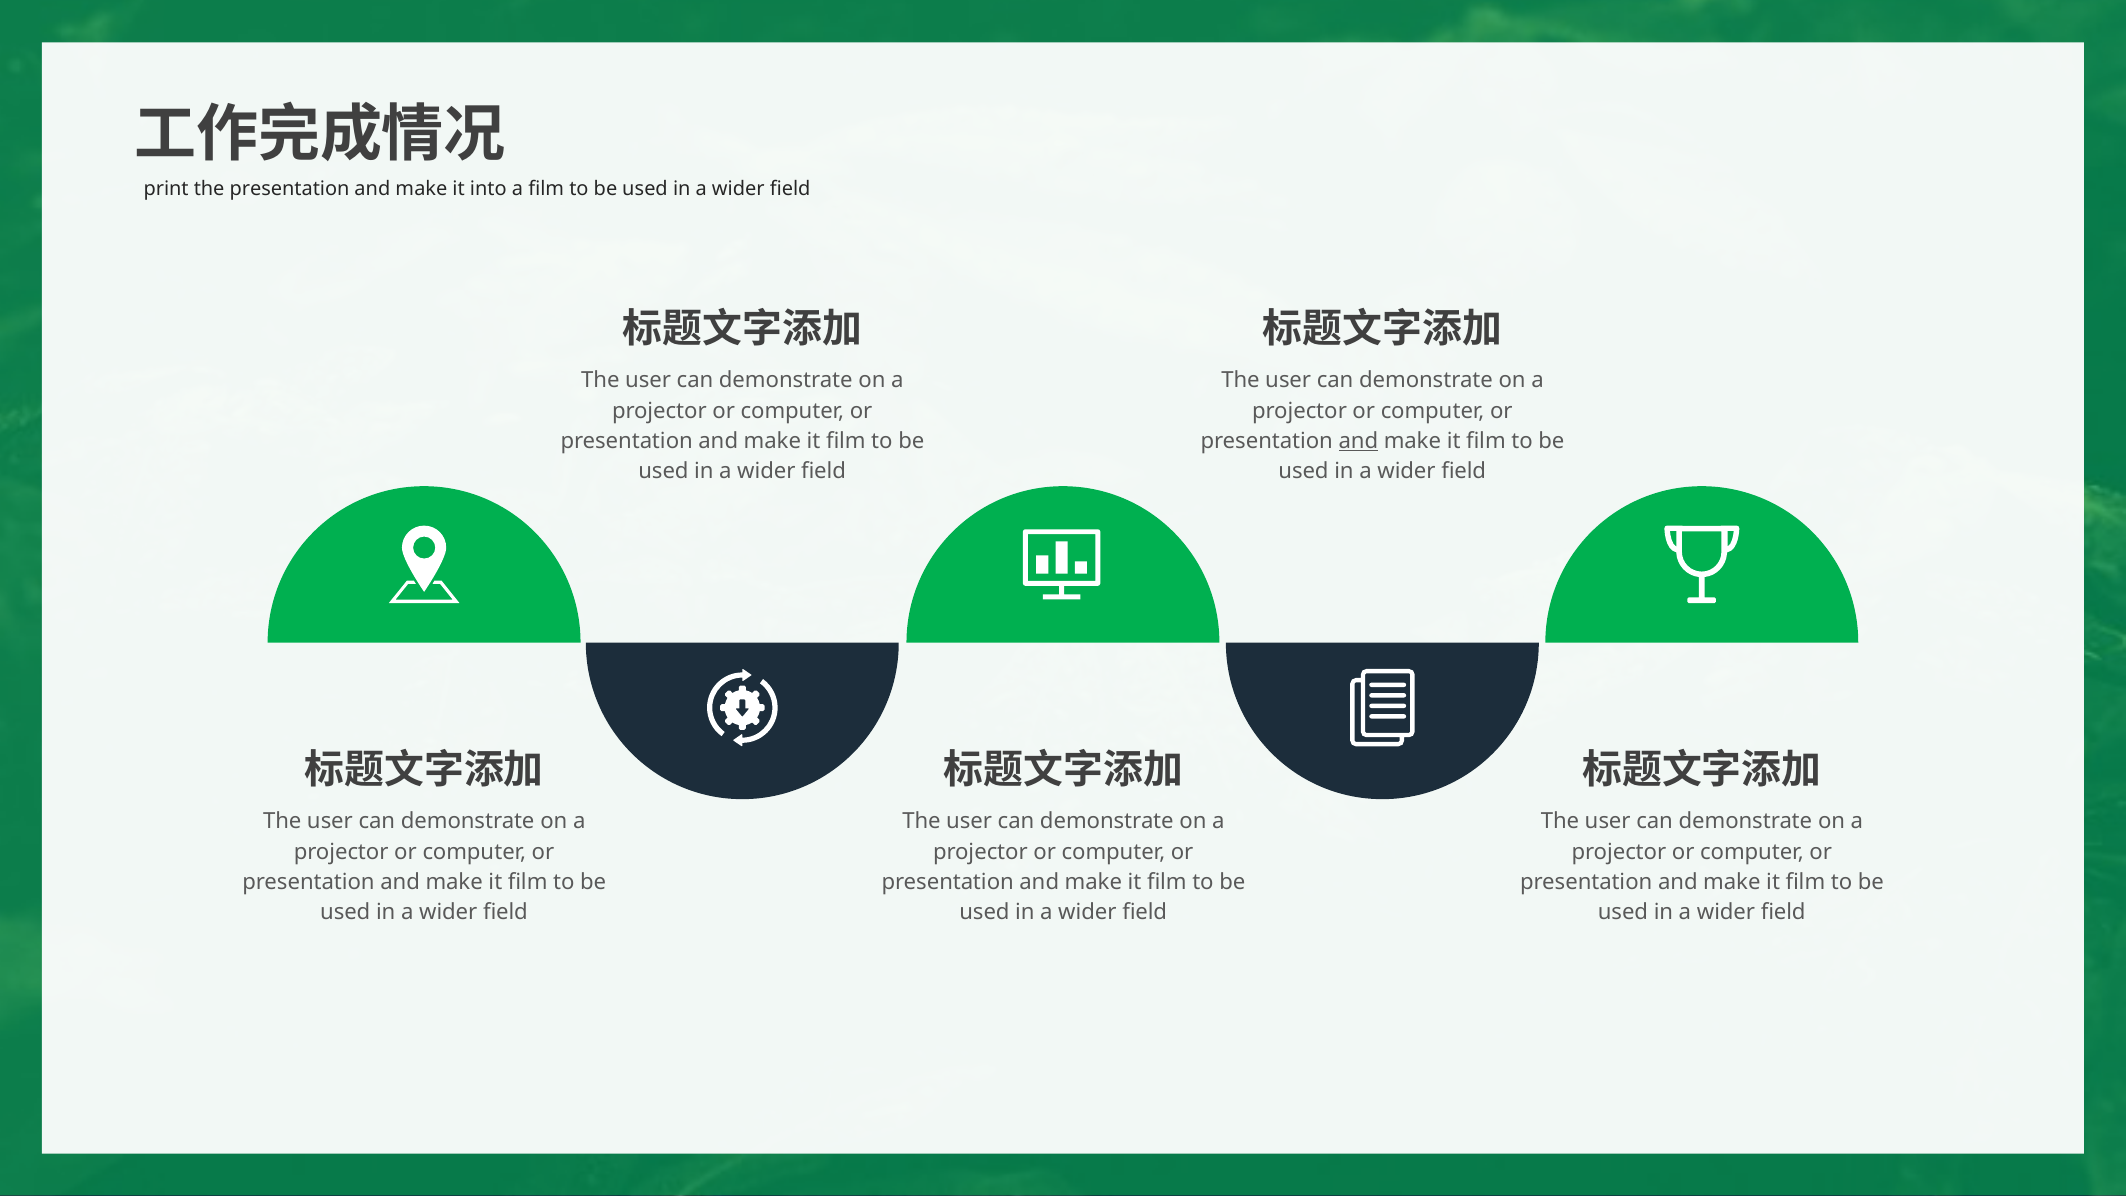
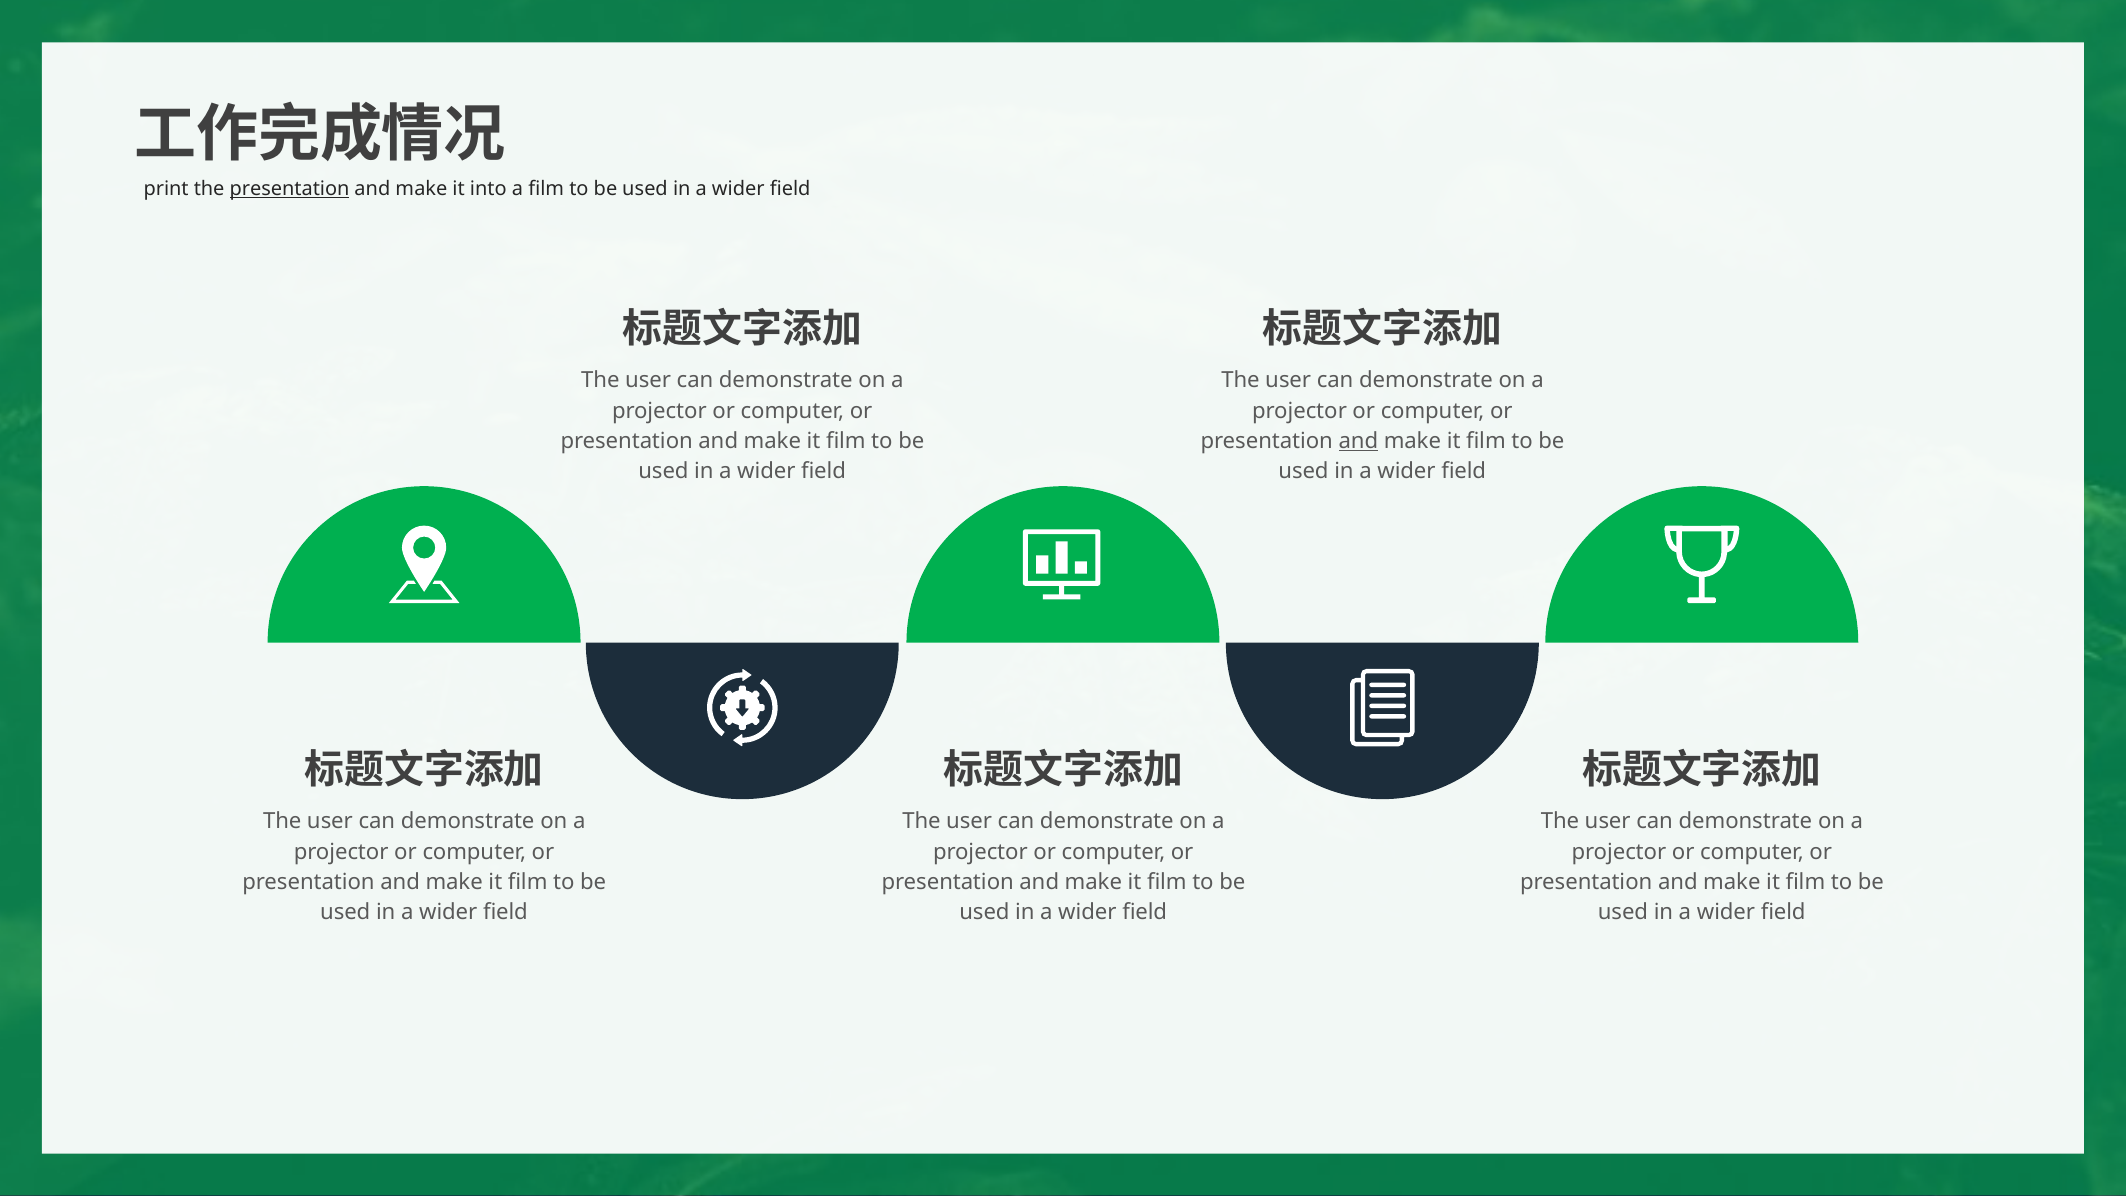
presentation underline: none -> present (290, 189)
